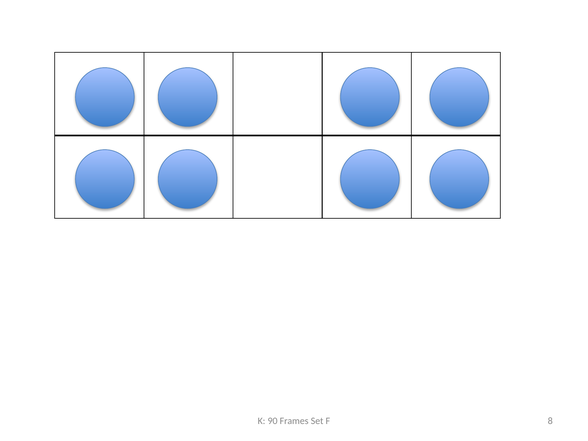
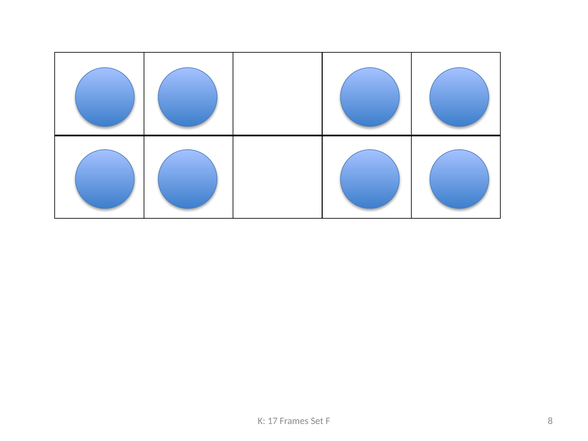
90: 90 -> 17 (273, 421)
